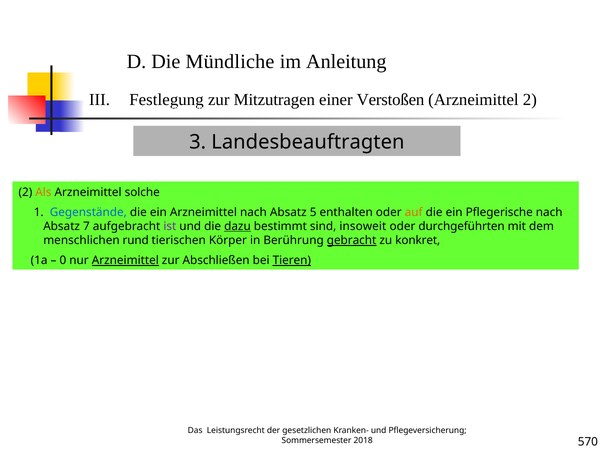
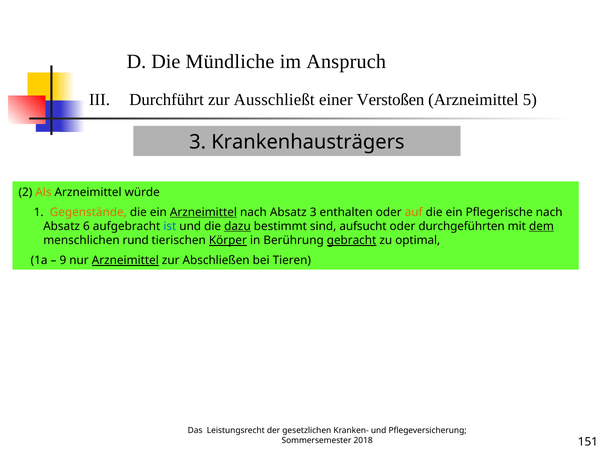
Anleitung: Anleitung -> Anspruch (346, 62)
Festlegung: Festlegung -> Durchführt (167, 100)
Mitzutragen: Mitzutragen -> Ausschließt (274, 100)
Arzneimittel 2: 2 -> 5 (530, 100)
Landesbeauftragten: Landesbeauftragten -> Krankenhausträgers (308, 142)
solche: solche -> würde (142, 192)
Gegenstände colour: blue -> orange (88, 212)
Arzneimittel underline: none -> present (203, 212)
Absatz 5: 5 -> 3 (313, 212)
7: 7 -> 6 (86, 226)
ist colour: purple -> blue (170, 226)
insoweit: insoweit -> aufsucht (363, 226)
dem underline: none -> present (541, 226)
Körper underline: none -> present (228, 240)
konkret: konkret -> optimal (418, 240)
0: 0 -> 9 (63, 260)
Tieren underline: present -> none (292, 260)
570: 570 -> 151 (588, 442)
